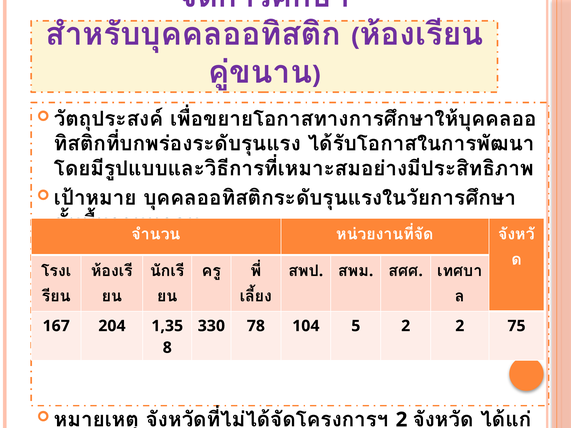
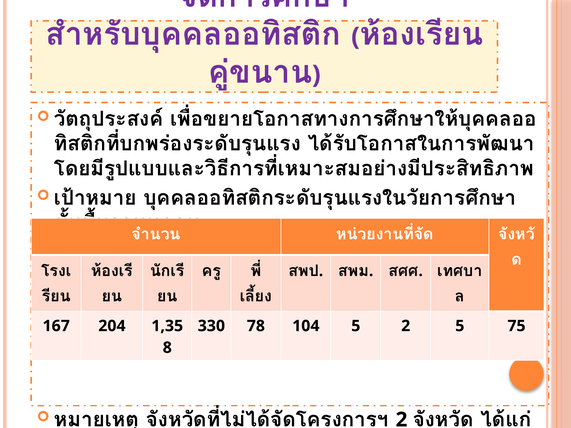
2 2: 2 -> 5 (460, 326)
